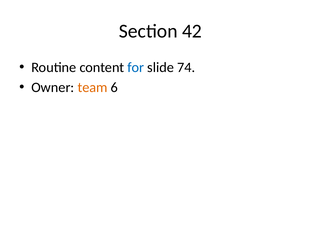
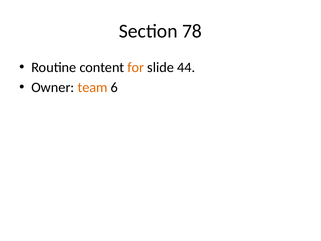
42: 42 -> 78 (192, 31)
for colour: blue -> orange (136, 67)
74: 74 -> 44 (186, 67)
